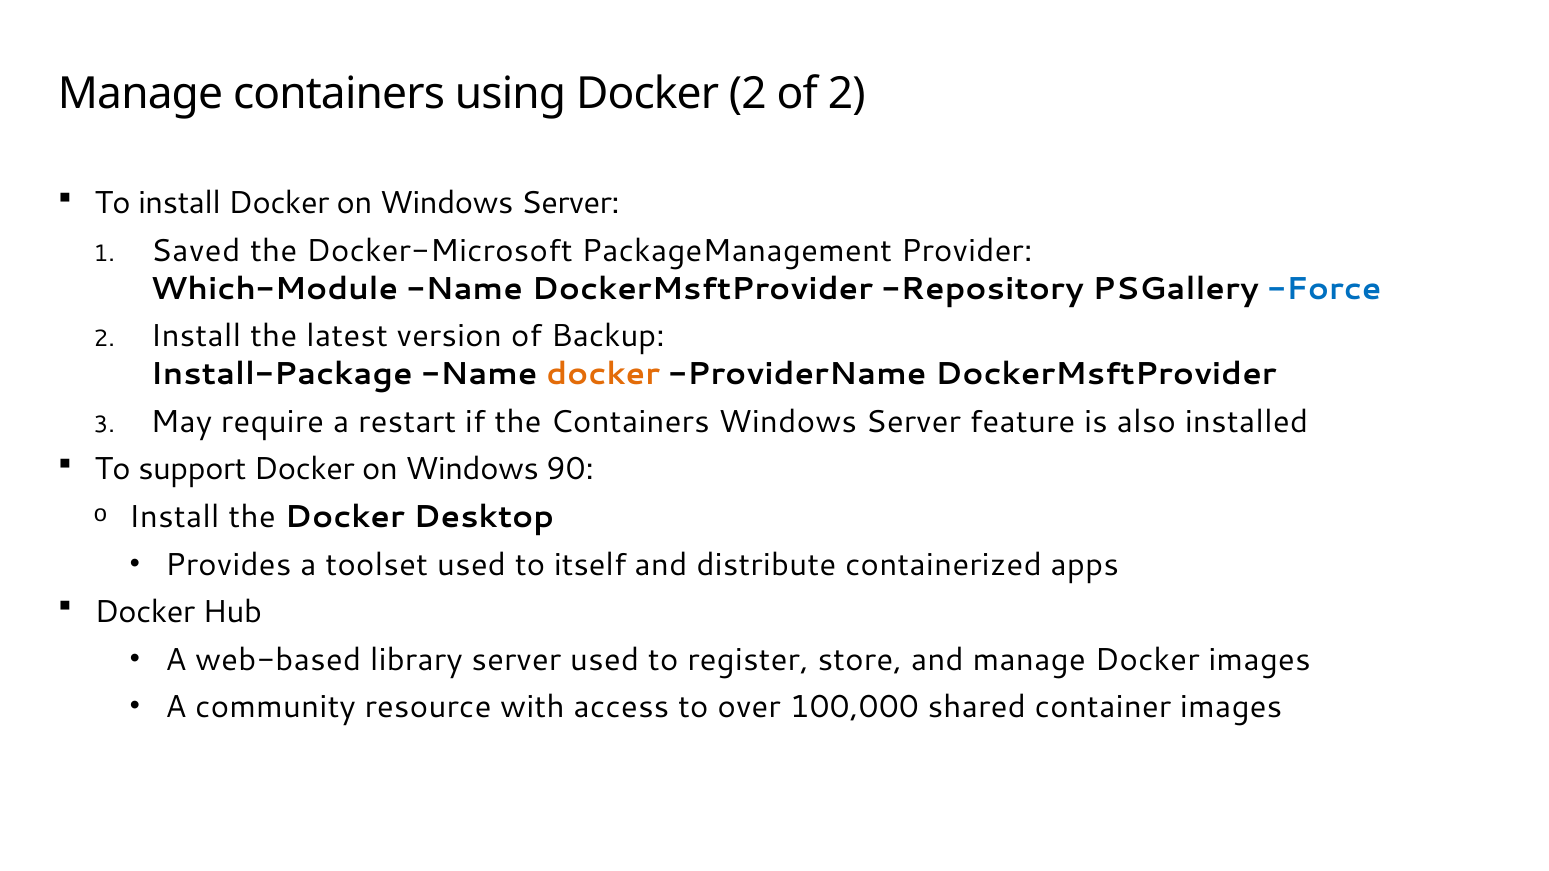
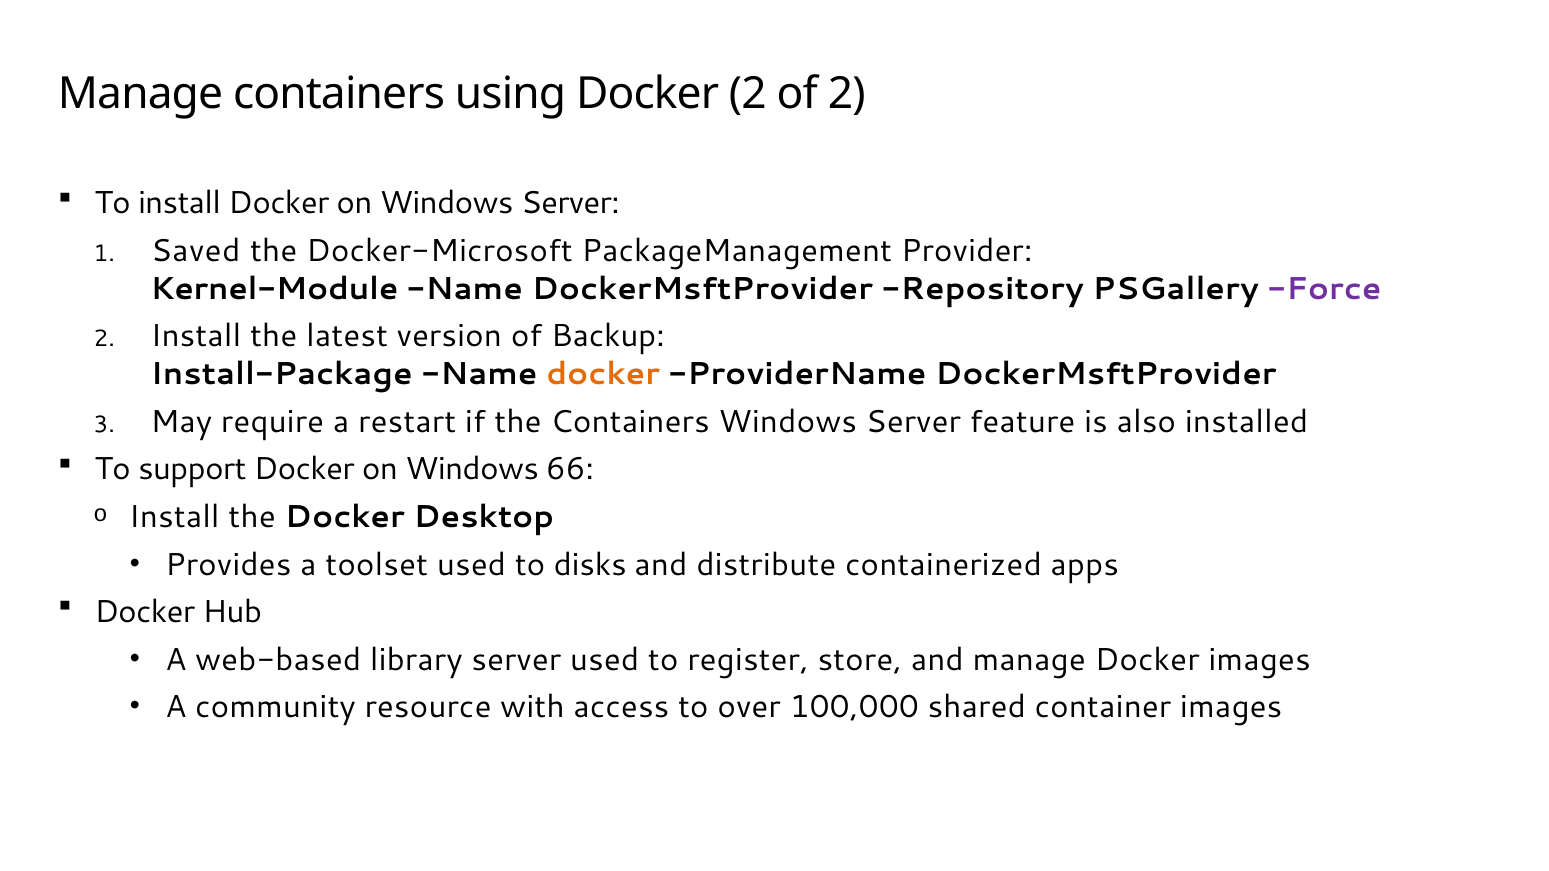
Which-Module: Which-Module -> Kernel-Module (274, 289)
Force colour: blue -> purple (1324, 289)
90: 90 -> 66 (570, 470)
itself: itself -> disks (590, 565)
